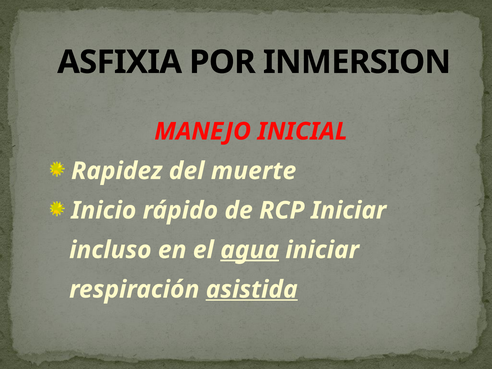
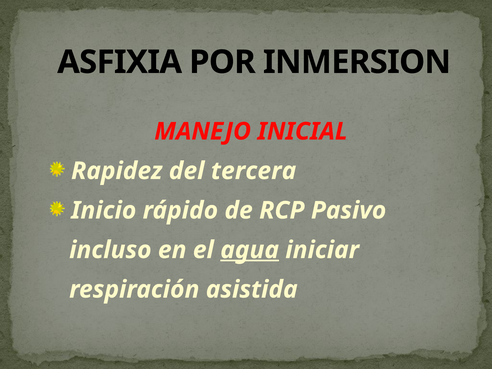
muerte: muerte -> tercera (254, 171)
RCP Iniciar: Iniciar -> Pasivo (349, 210)
asistida underline: present -> none (252, 289)
